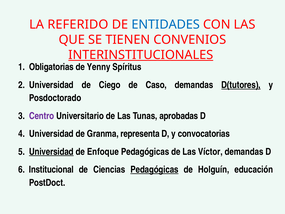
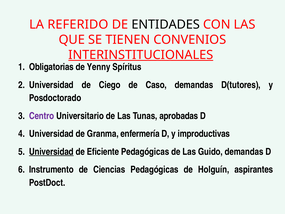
ENTIDADES colour: blue -> black (166, 24)
D(tutores underline: present -> none (241, 85)
representa: representa -> enfermería (140, 134)
convocatorias: convocatorias -> improductivas (204, 134)
Enfoque: Enfoque -> Eficiente (103, 151)
Víctor: Víctor -> Guido (210, 151)
Institucional: Institucional -> Instrumento (51, 169)
Pedagógicas underline: present -> none (154, 169)
educación: educación -> aspirantes (254, 169)
